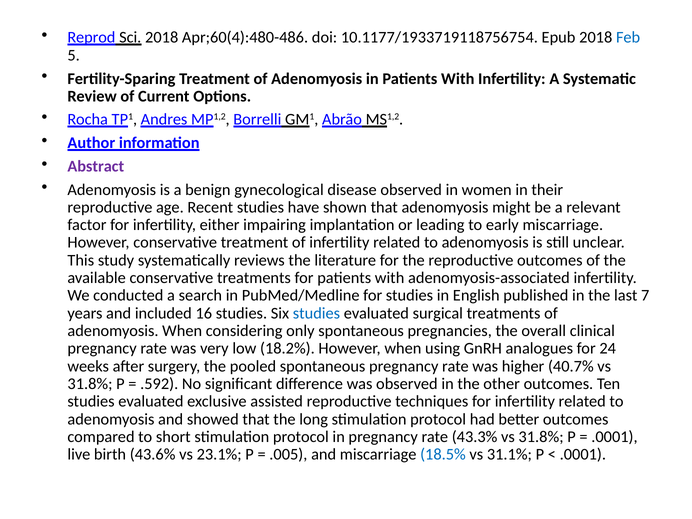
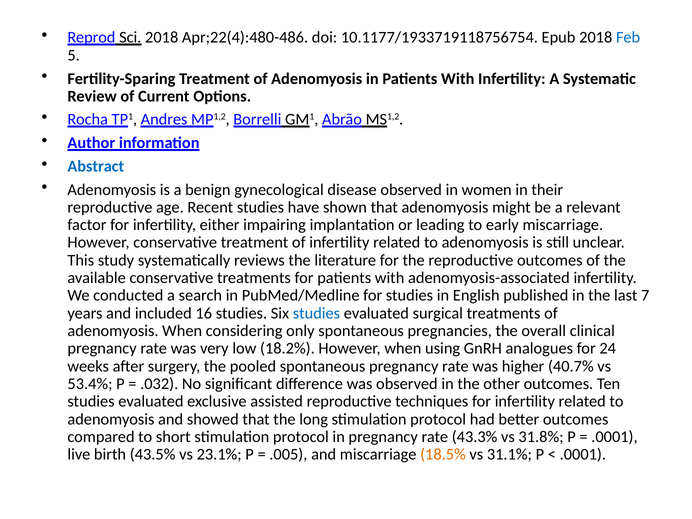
Apr;60(4):480-486: Apr;60(4):480-486 -> Apr;22(4):480-486 (245, 37)
Abstract colour: purple -> blue (96, 166)
31.8%: 31.8% -> 53.4% (90, 384)
.592: .592 -> .032 (159, 384)
43.6%: 43.6% -> 43.5% (153, 454)
18.5% colour: blue -> orange (443, 454)
